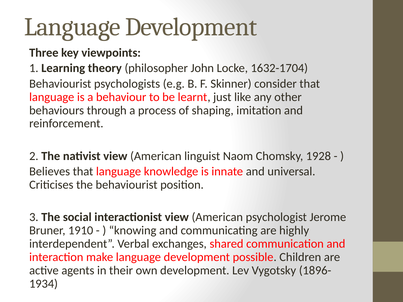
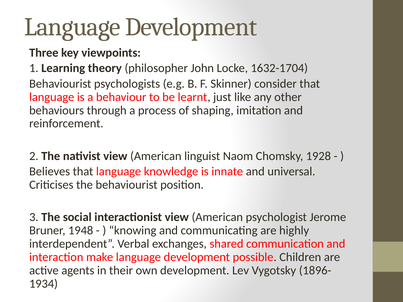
1910: 1910 -> 1948 (81, 231)
